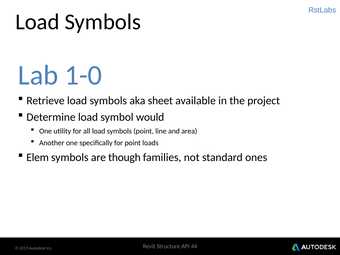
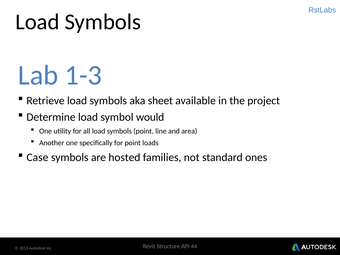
1-0: 1-0 -> 1-3 (83, 75)
Elem: Elem -> Case (37, 157)
though: though -> hosted (124, 157)
